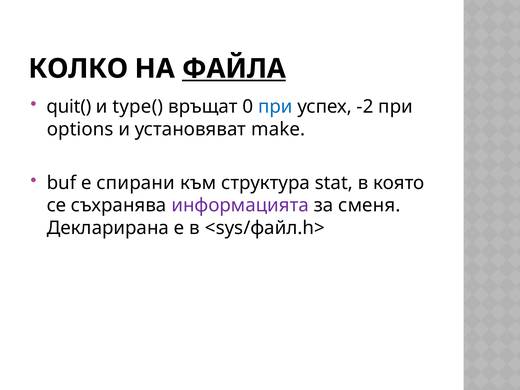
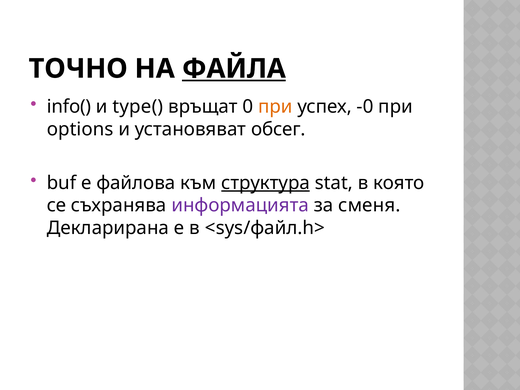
КОЛКО: КОЛКО -> ТОЧНО (78, 69)
quit(: quit( -> info( (69, 107)
при colour: blue -> orange (275, 107)
-2: -2 -> -0 (365, 107)
make: make -> обсег (278, 129)
спирани: спирани -> файлова (136, 183)
структура underline: none -> present (266, 183)
